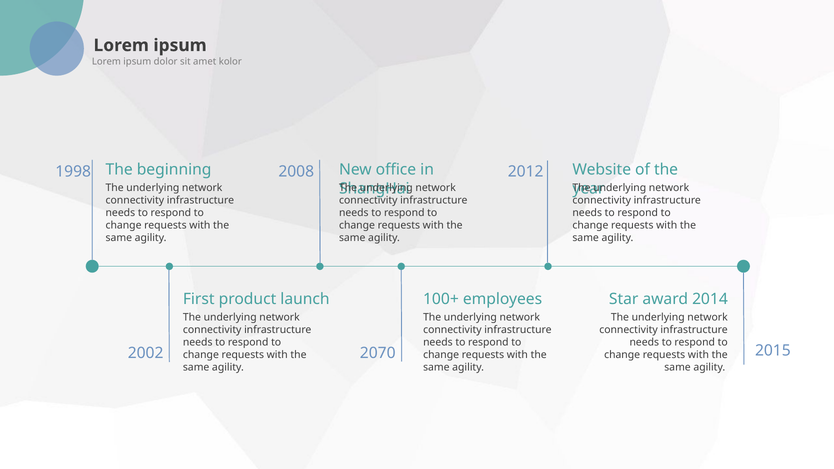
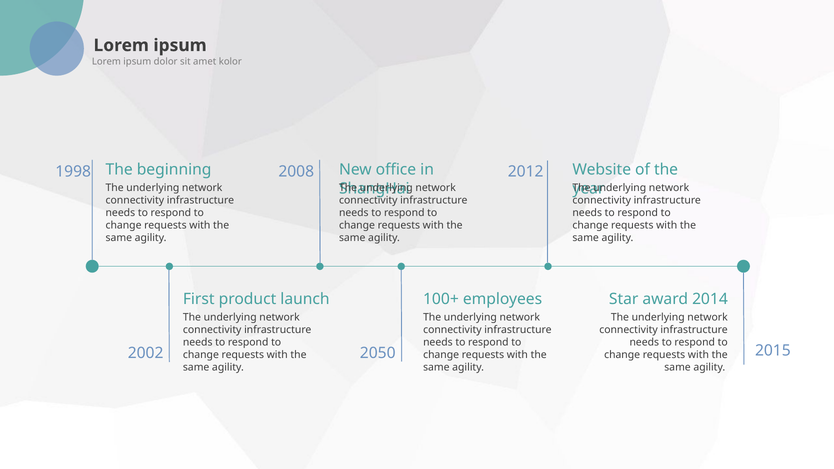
2070: 2070 -> 2050 (378, 353)
